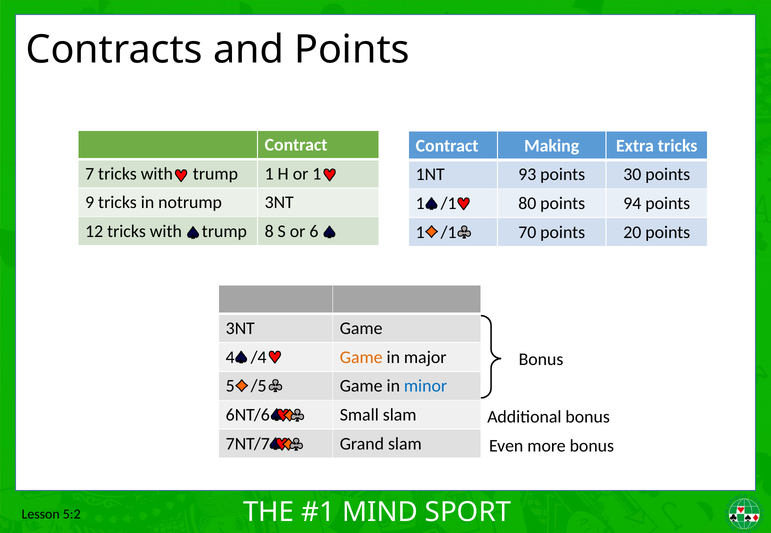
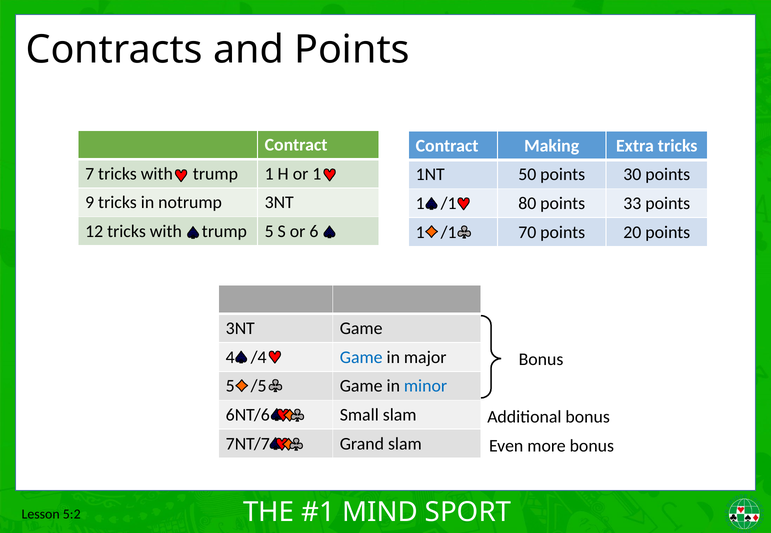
93: 93 -> 50 (527, 175)
94: 94 -> 33 (632, 204)
trump 8: 8 -> 5 (269, 232)
Game colour: orange -> blue (361, 358)
